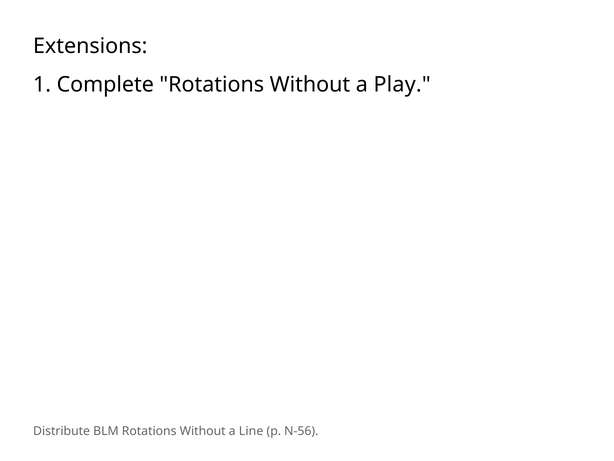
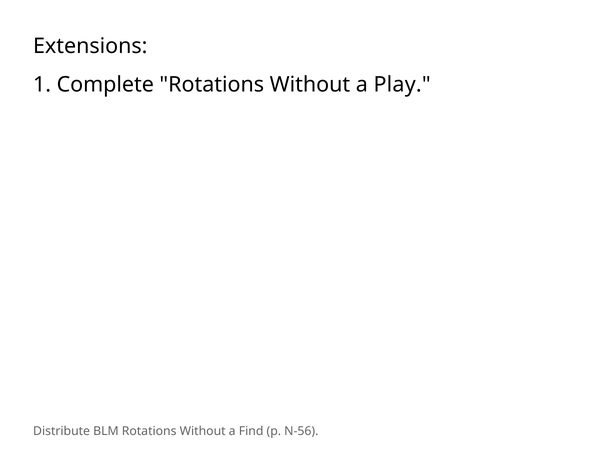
Line: Line -> Find (251, 431)
